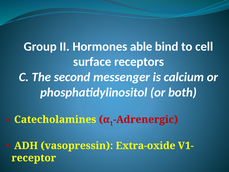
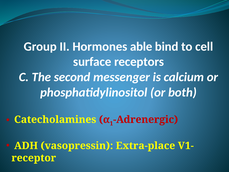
Extra-oxide: Extra-oxide -> Extra-place (145, 145)
